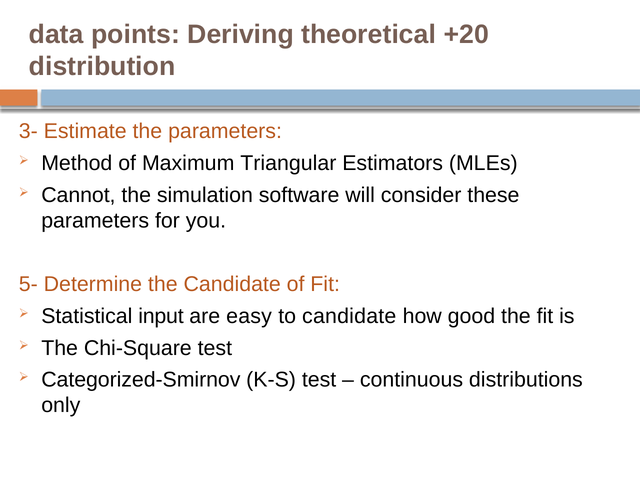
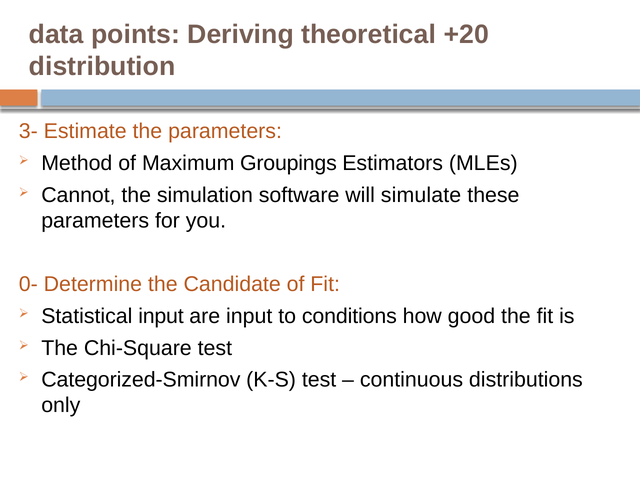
Triangular: Triangular -> Groupings (288, 163)
consider: consider -> simulate (421, 195)
5-: 5- -> 0- (28, 284)
are easy: easy -> input (249, 316)
to candidate: candidate -> conditions (349, 316)
